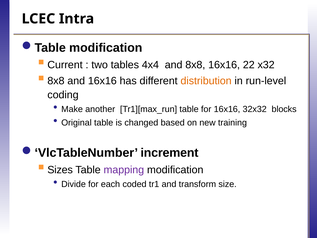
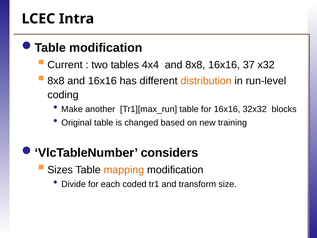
22: 22 -> 37 (249, 65)
increment: increment -> considers (169, 153)
mapping colour: purple -> orange (124, 170)
